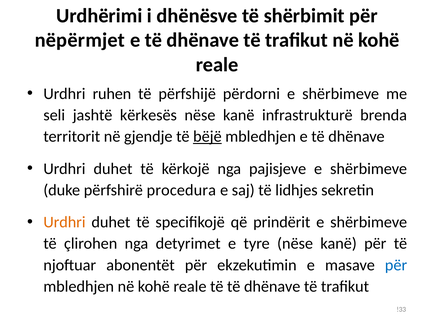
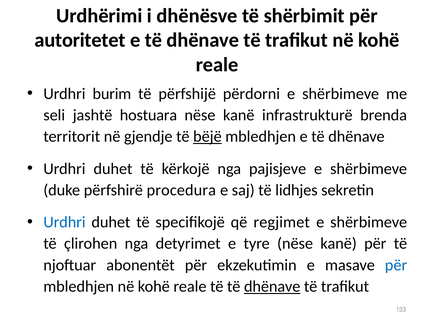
nëpërmjet: nëpërmjet -> autoritetet (80, 40)
ruhen: ruhen -> burim (112, 94)
kërkesës: kërkesës -> hostuara (148, 115)
Urdhri colour: orange -> blue (64, 222)
prindërit: prindërit -> regjimet (282, 222)
dhënave underline: none -> present (272, 286)
